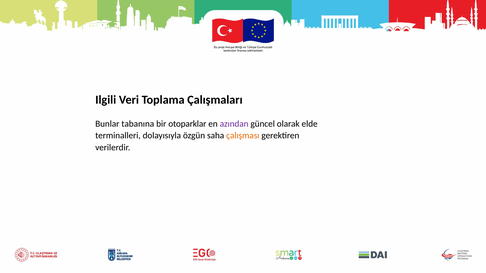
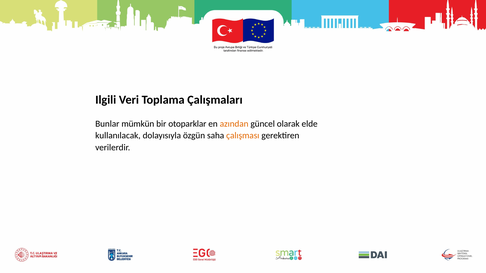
tabanına: tabanına -> mümkün (138, 124)
azından colour: purple -> orange (234, 124)
terminalleri: terminalleri -> kullanılacak (118, 136)
